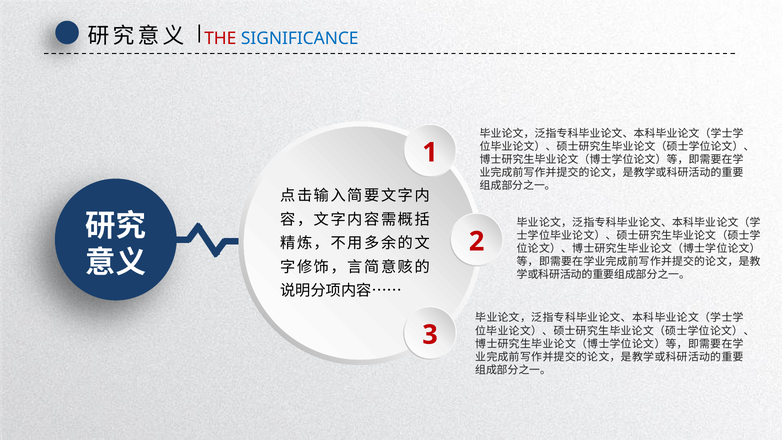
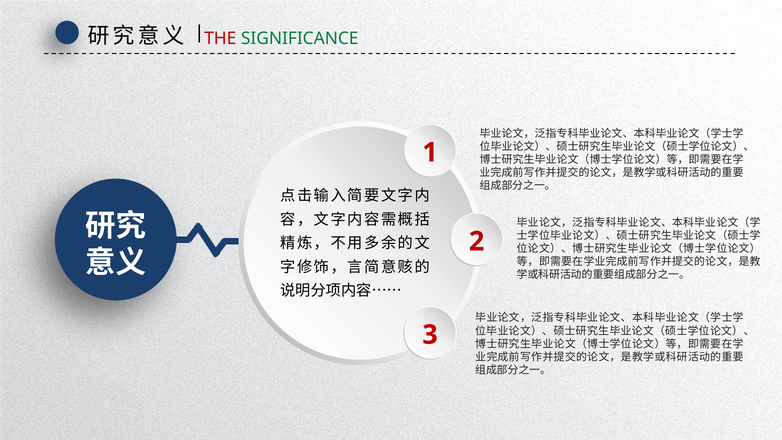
SIGNIFICANCE colour: blue -> green (300, 38)
